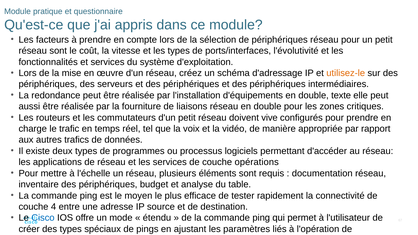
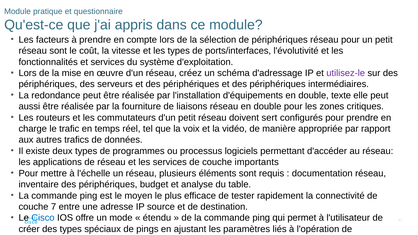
utilisez-le colour: orange -> purple (346, 73)
vive: vive -> sert (269, 118)
opérations: opérations -> importants (257, 162)
4: 4 -> 7 (54, 207)
